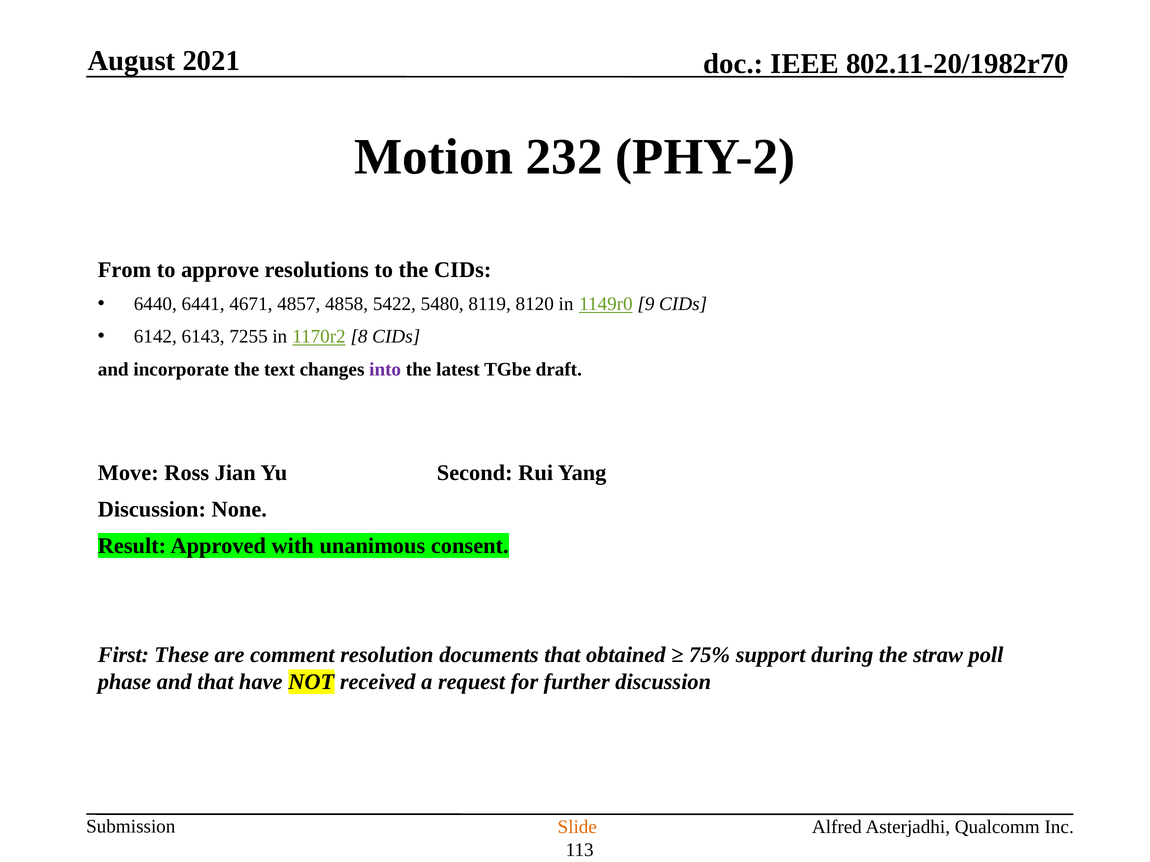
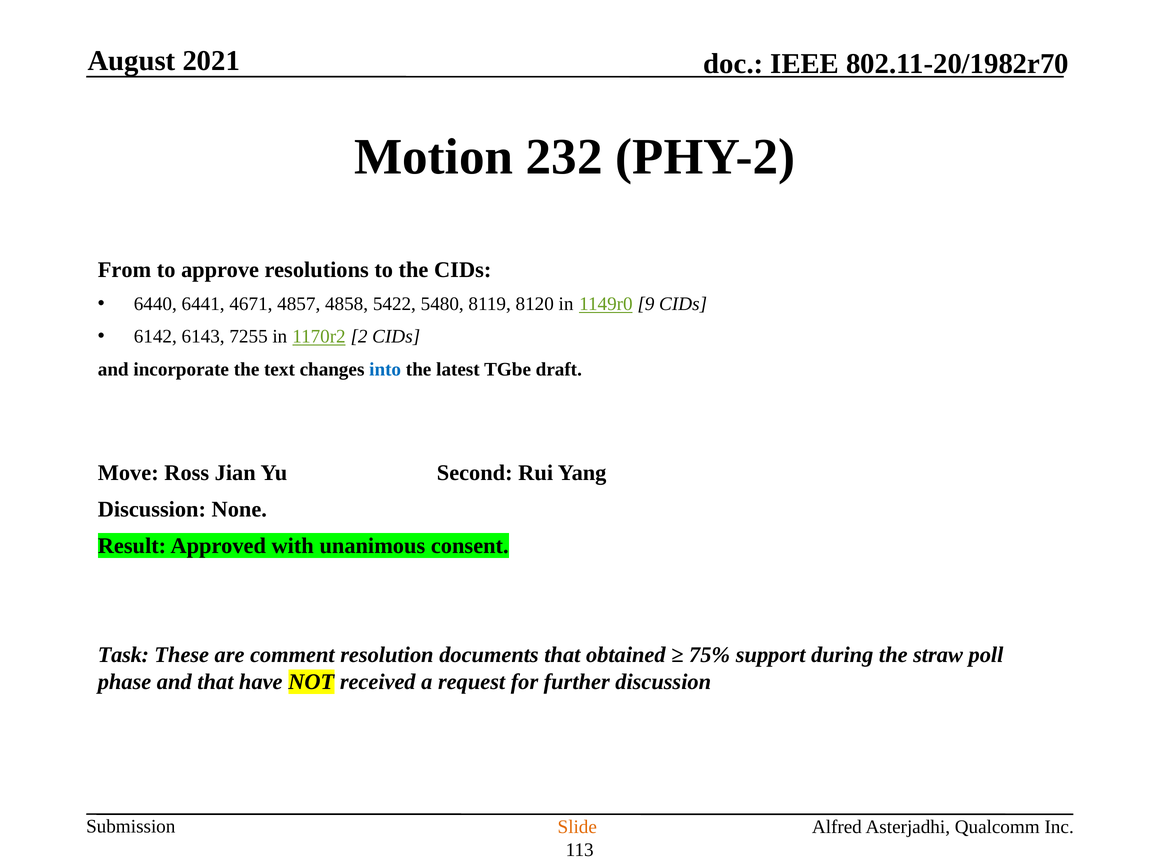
8: 8 -> 2 (359, 337)
into colour: purple -> blue (385, 369)
First: First -> Task (123, 655)
